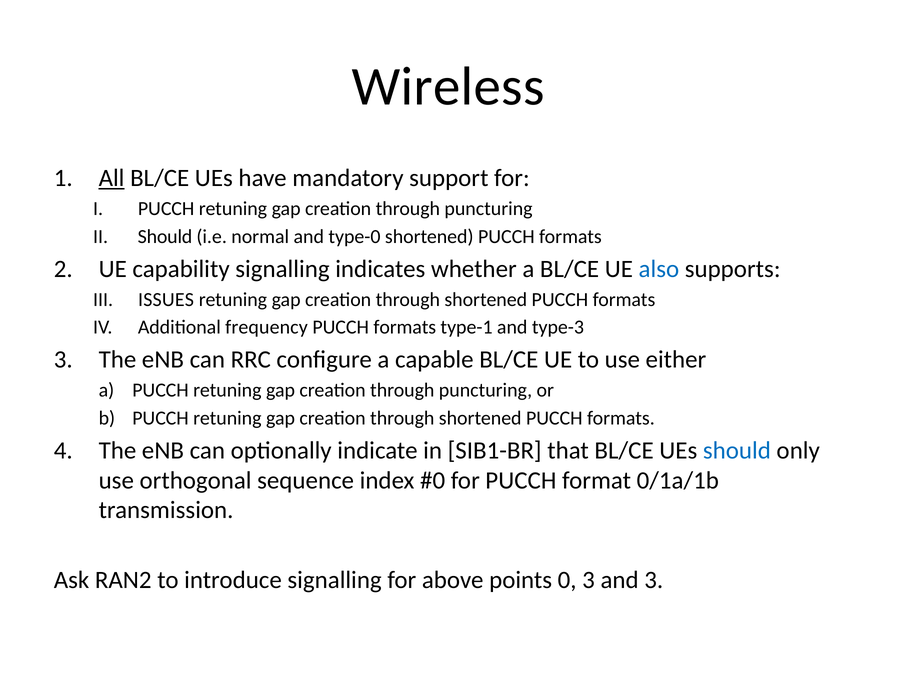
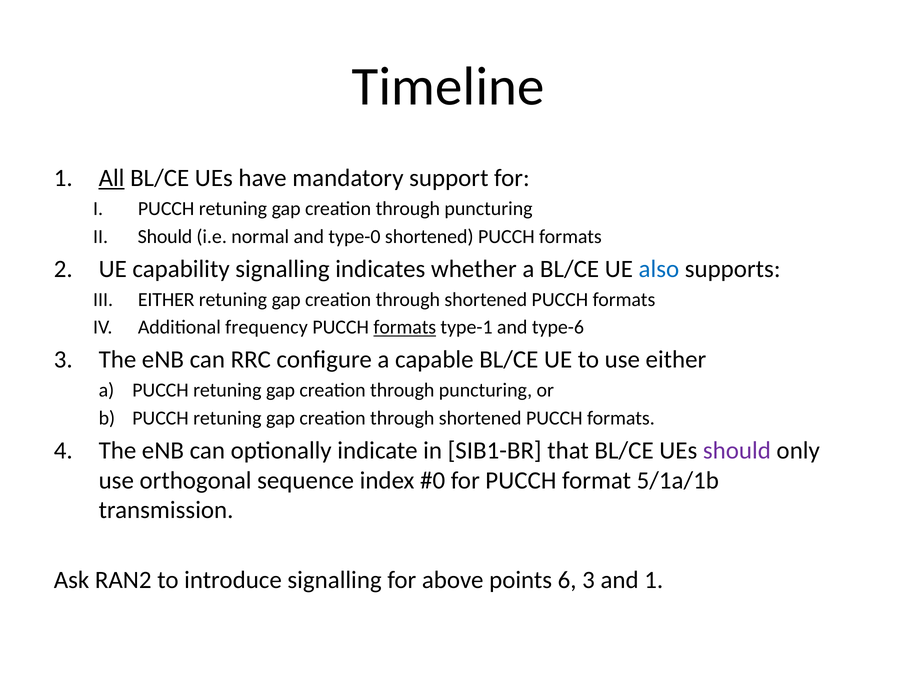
Wireless: Wireless -> Timeline (448, 87)
ISSUES: ISSUES -> EITHER (166, 299)
formats underline: none -> present (405, 327)
type-3: type-3 -> type-6 (558, 327)
should colour: blue -> purple (737, 450)
0/1a/1b: 0/1a/1b -> 5/1a/1b (678, 480)
0: 0 -> 6 (567, 580)
and 3: 3 -> 1 (654, 580)
